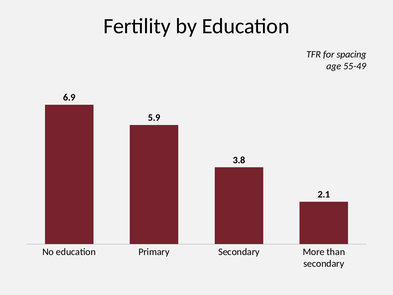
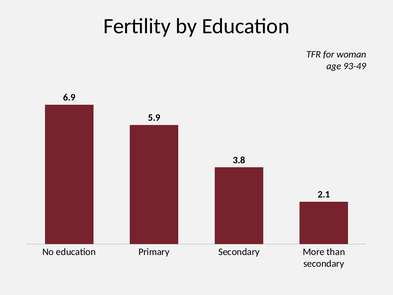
spacing: spacing -> woman (351, 54)
55-49: 55-49 -> 93-49 (355, 66)
